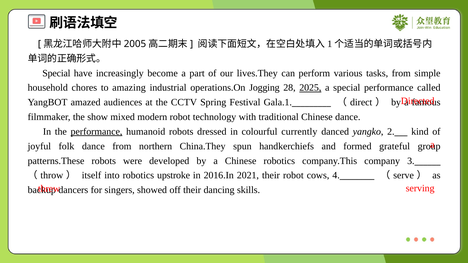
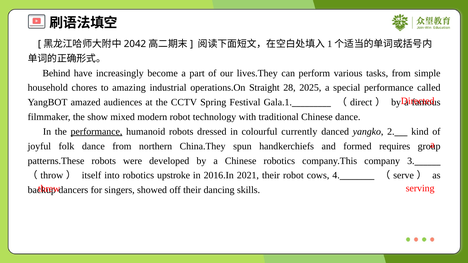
2005: 2005 -> 2042 (135, 44)
Special: Special -> Behind (56, 73)
Jogging: Jogging -> Straight (264, 88)
2025 underline: present -> none (310, 88)
grateful: grateful -> requires (395, 146)
